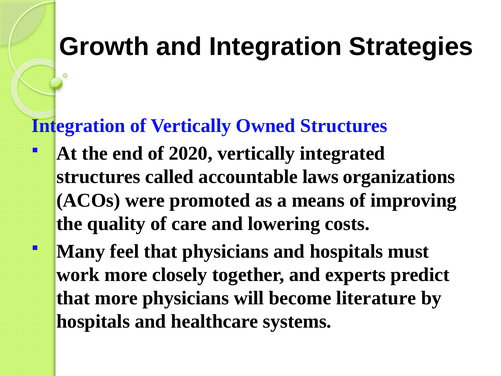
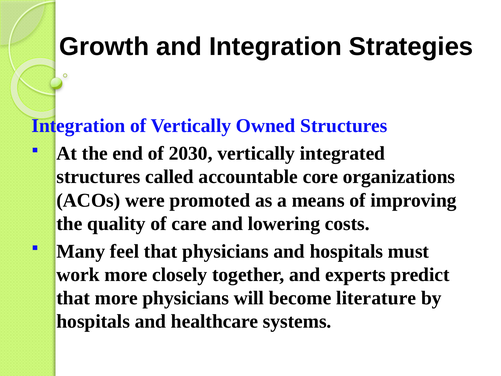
2020: 2020 -> 2030 (191, 153)
laws: laws -> core (320, 177)
